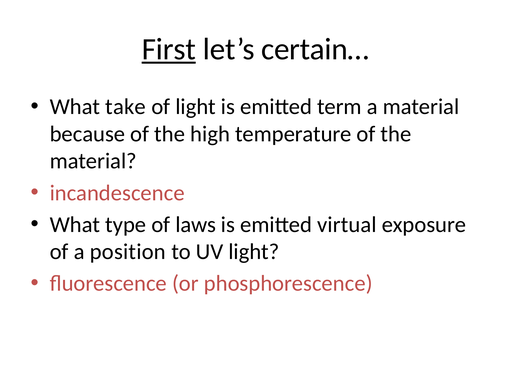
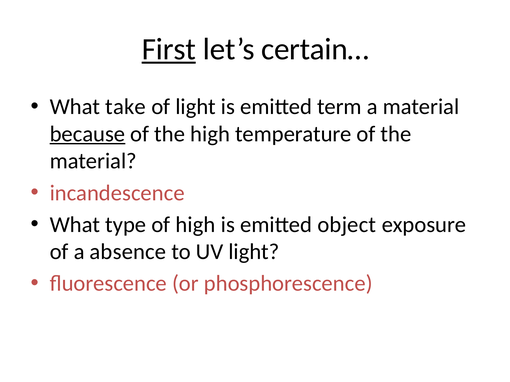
because underline: none -> present (87, 134)
of laws: laws -> high (195, 225)
virtual: virtual -> object (347, 225)
position: position -> absence (128, 252)
